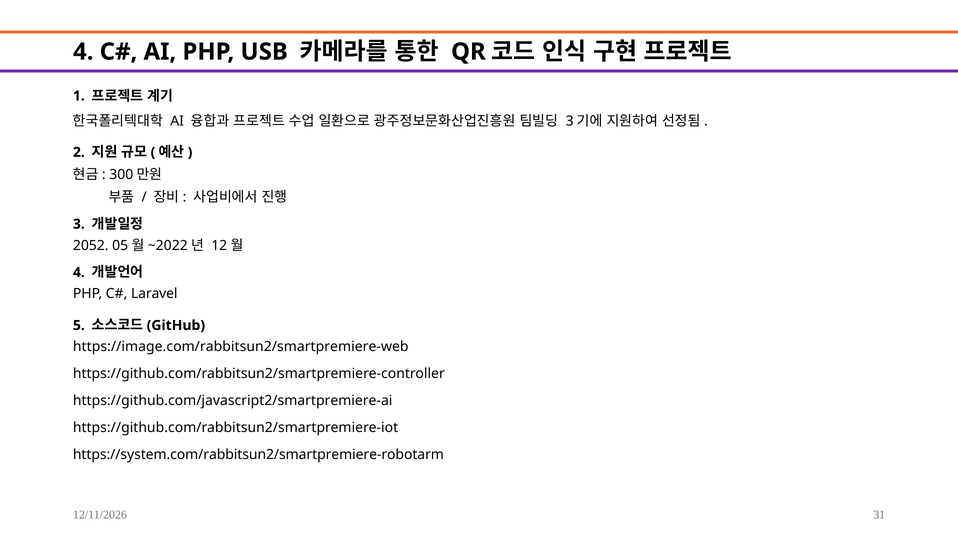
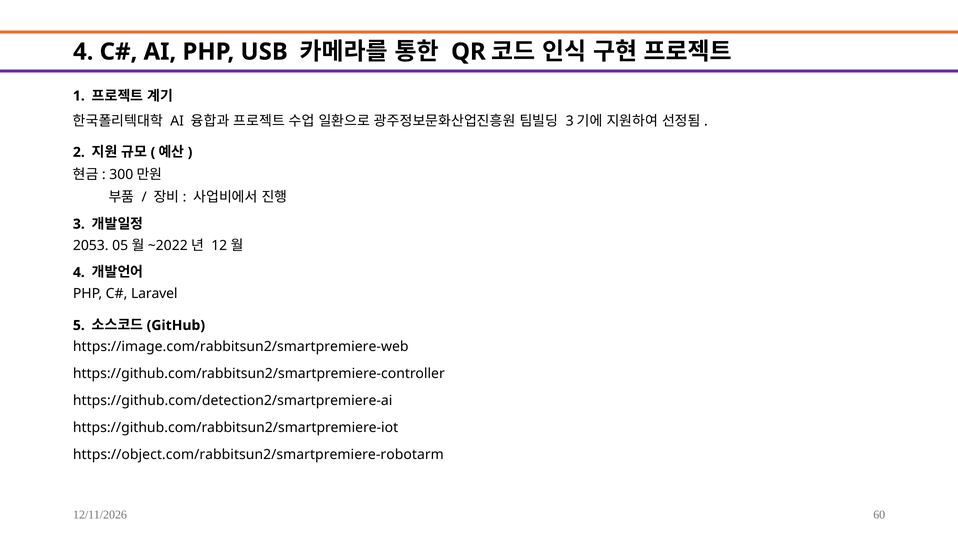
2052: 2052 -> 2053 (91, 245)
https://github.com/javascript2/smartpremiere-ai: https://github.com/javascript2/smartpremiere-ai -> https://github.com/detection2/smartpremiere-ai (233, 400)
https://system.com/rabbitsun2/smartpremiere-robotarm: https://system.com/rabbitsun2/smartpremiere-robotarm -> https://object.com/rabbitsun2/smartpremiere-robotarm (258, 454)
31: 31 -> 60 (879, 515)
